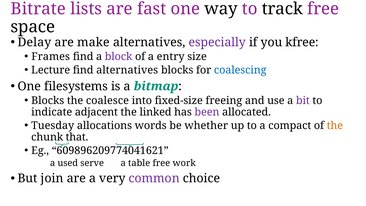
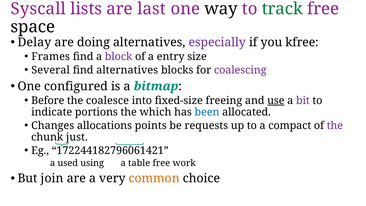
Bitrate: Bitrate -> Syscall (38, 9)
fast: fast -> last (152, 9)
track colour: black -> green (282, 9)
make: make -> doing (93, 42)
Lecture: Lecture -> Several (51, 70)
coalescing colour: blue -> purple (240, 70)
filesystems: filesystems -> configured (76, 86)
Blocks: Blocks -> Before (48, 100)
use underline: none -> present (276, 100)
adjacent: adjacent -> portions (96, 112)
linked: linked -> which (155, 112)
been colour: purple -> blue (207, 112)
Tuesday: Tuesday -> Changes (53, 125)
words: words -> points (151, 125)
whether: whether -> requests (206, 125)
the colour: orange -> purple (335, 125)
that: that -> just (77, 137)
609896209774041621: 609896209774041621 -> 172244182796061421 (110, 150)
serve: serve -> using (92, 163)
common colour: purple -> orange (154, 178)
